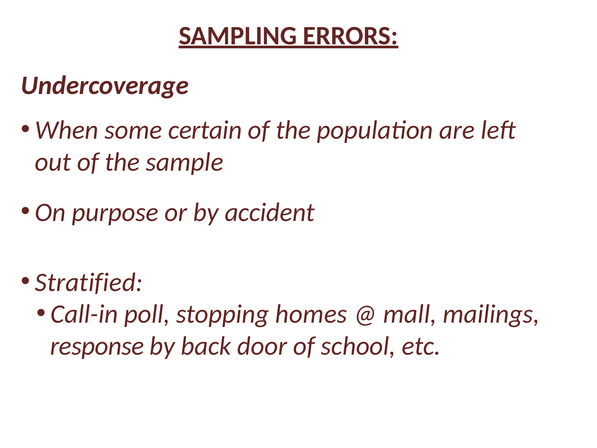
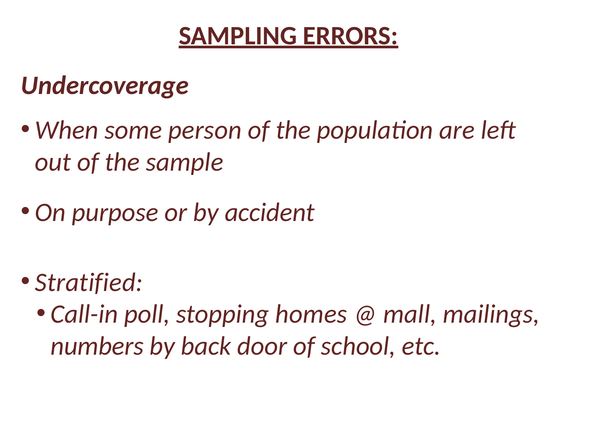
certain: certain -> person (205, 130)
response: response -> numbers (97, 346)
